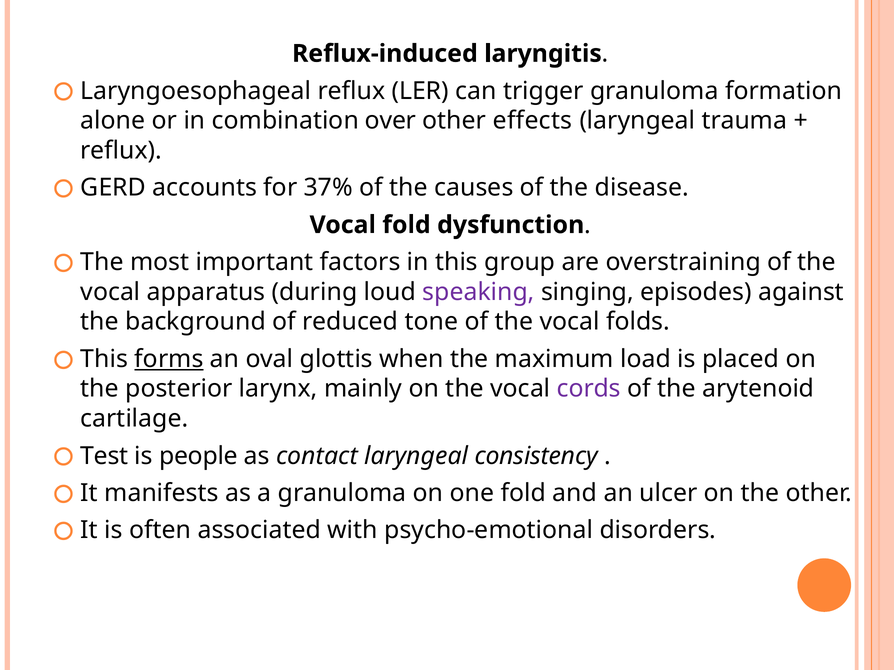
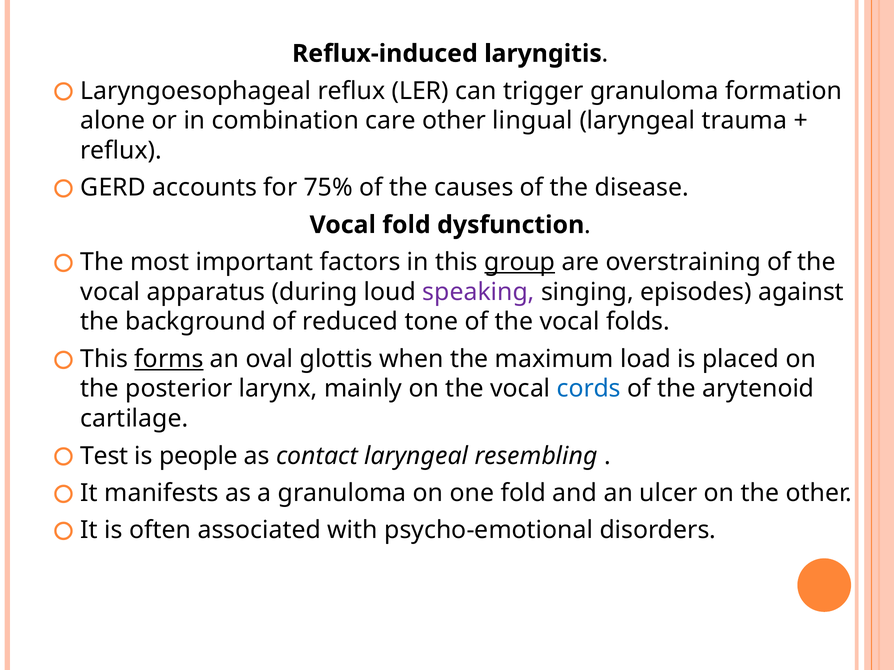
over: over -> care (390, 121)
effects: effects -> lingual (533, 121)
37%: 37% -> 75% (328, 188)
group underline: none -> present (520, 262)
cords colour: purple -> blue (589, 389)
consistency: consistency -> resembling (536, 456)
